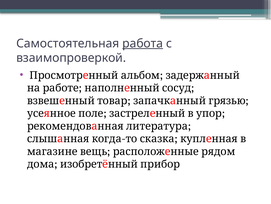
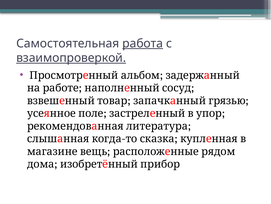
взаимопроверкой underline: none -> present (71, 58)
